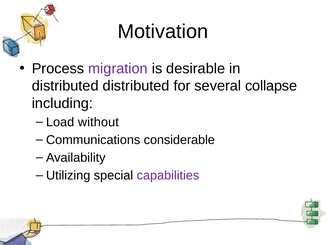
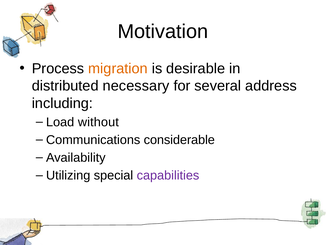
migration colour: purple -> orange (118, 68)
distributed distributed: distributed -> necessary (136, 86)
collapse: collapse -> address (271, 86)
